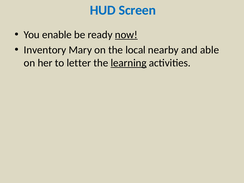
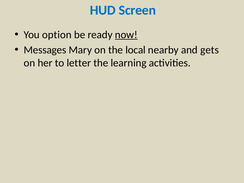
enable: enable -> option (57, 35)
Inventory: Inventory -> Messages (45, 50)
able: able -> gets (210, 50)
learning underline: present -> none (129, 63)
